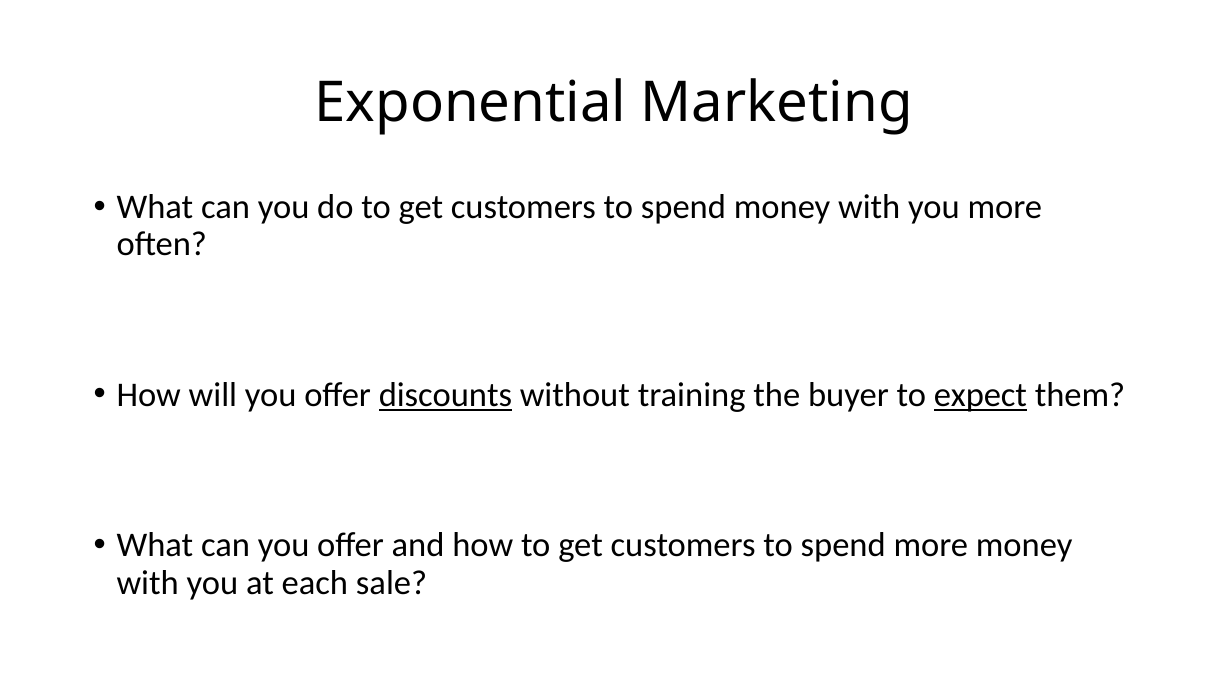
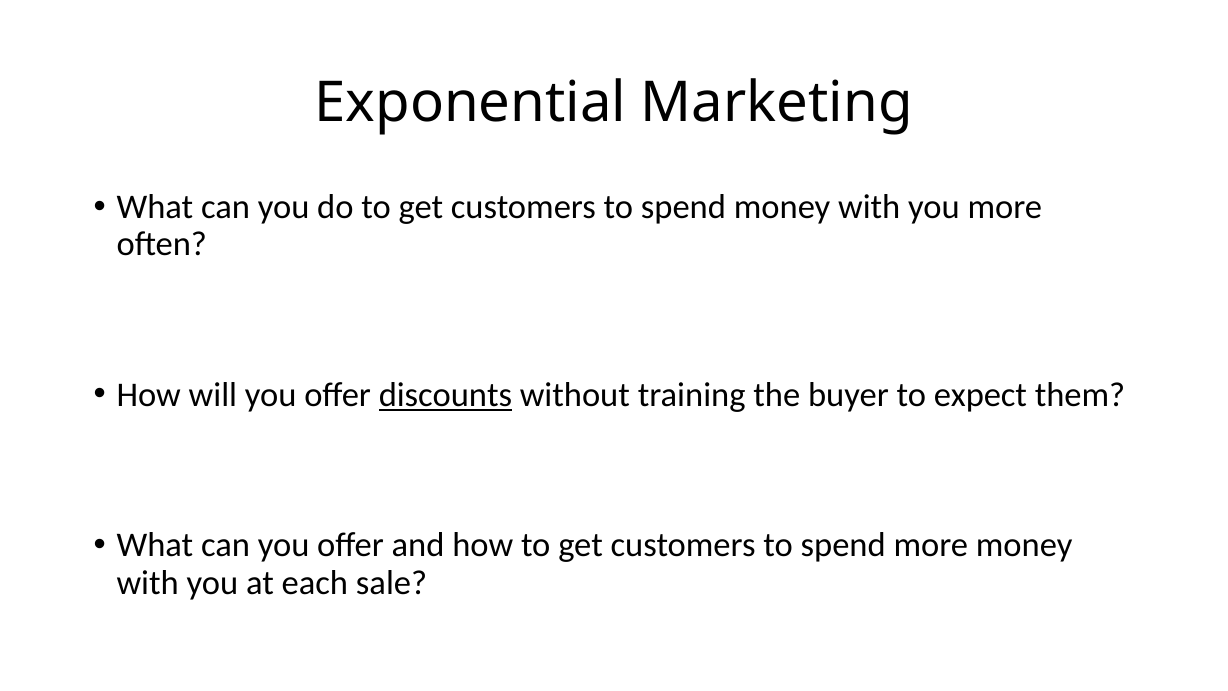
expect underline: present -> none (980, 395)
